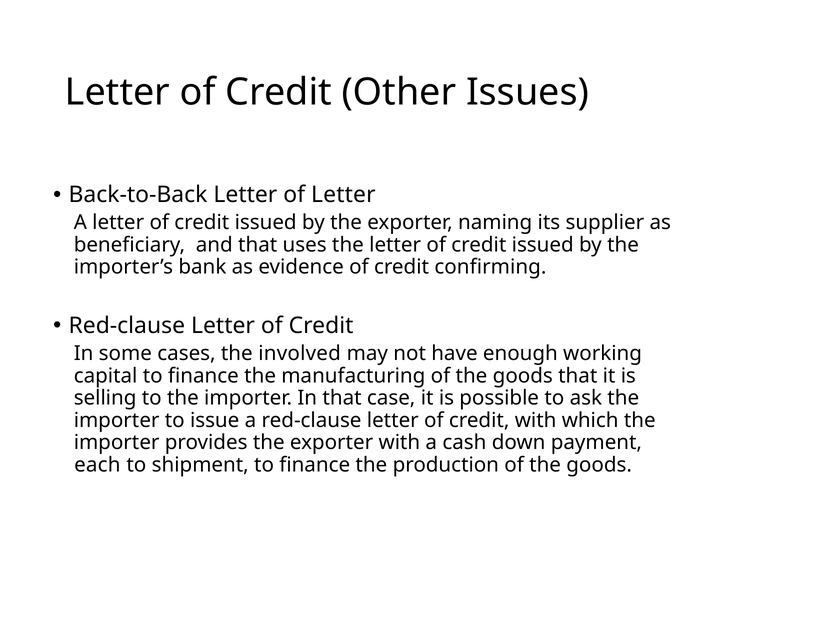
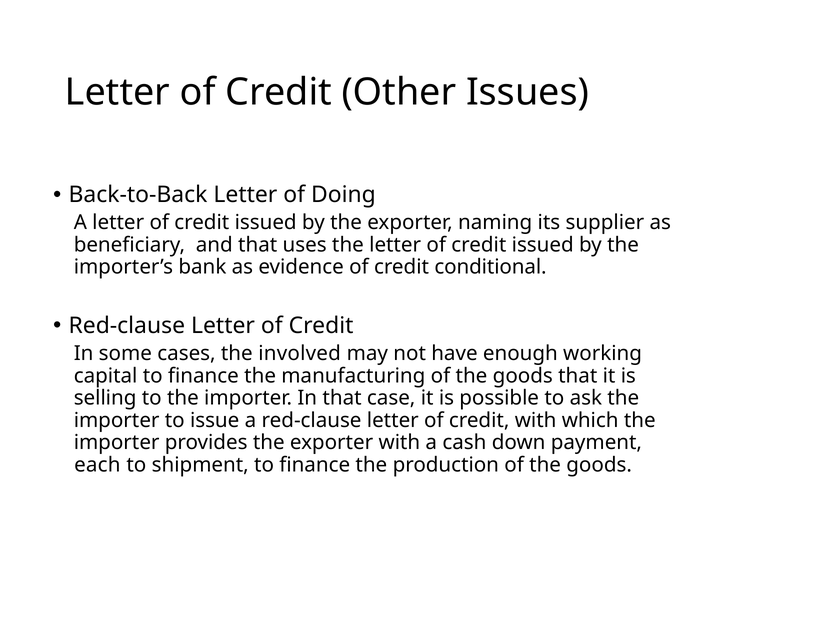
of Letter: Letter -> Doing (343, 195)
confirming: confirming -> conditional (491, 267)
